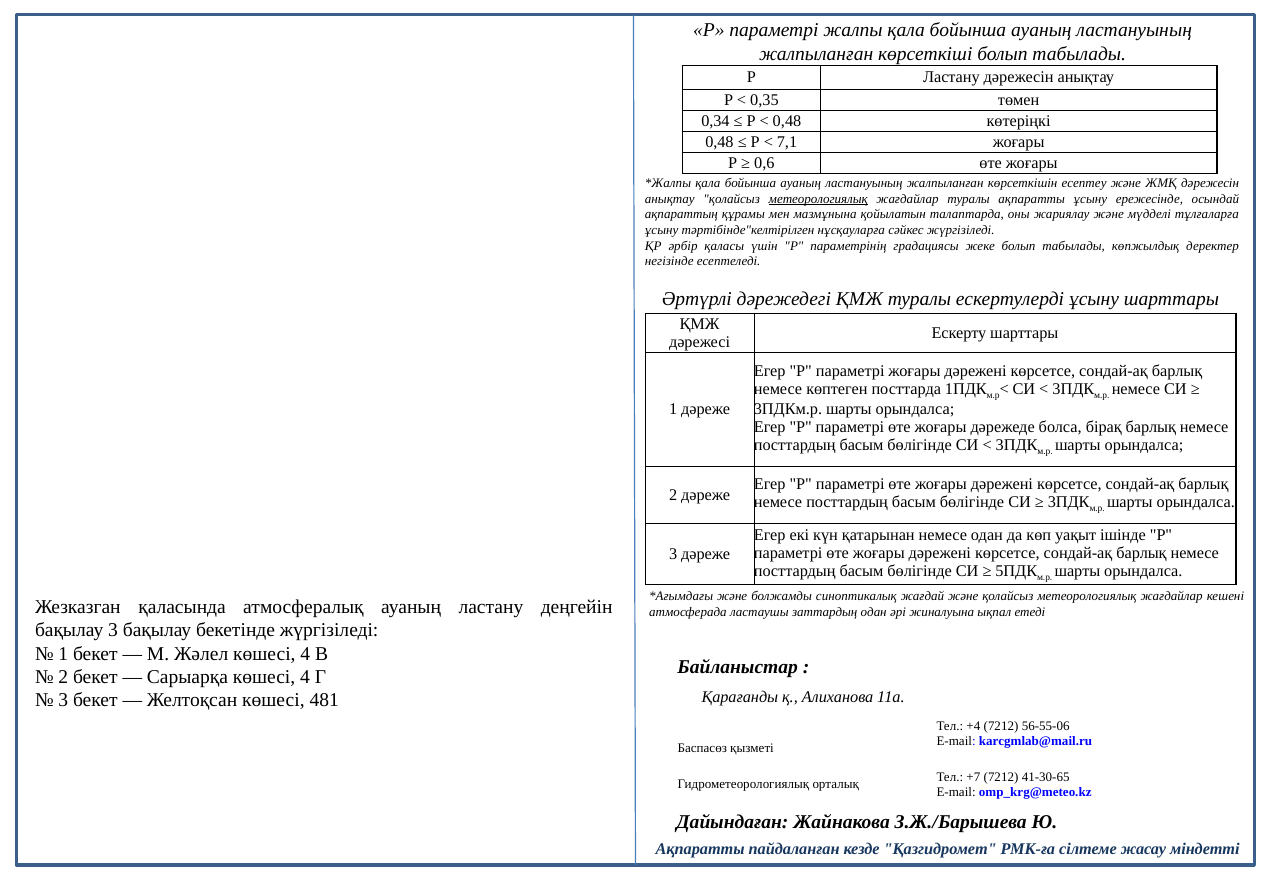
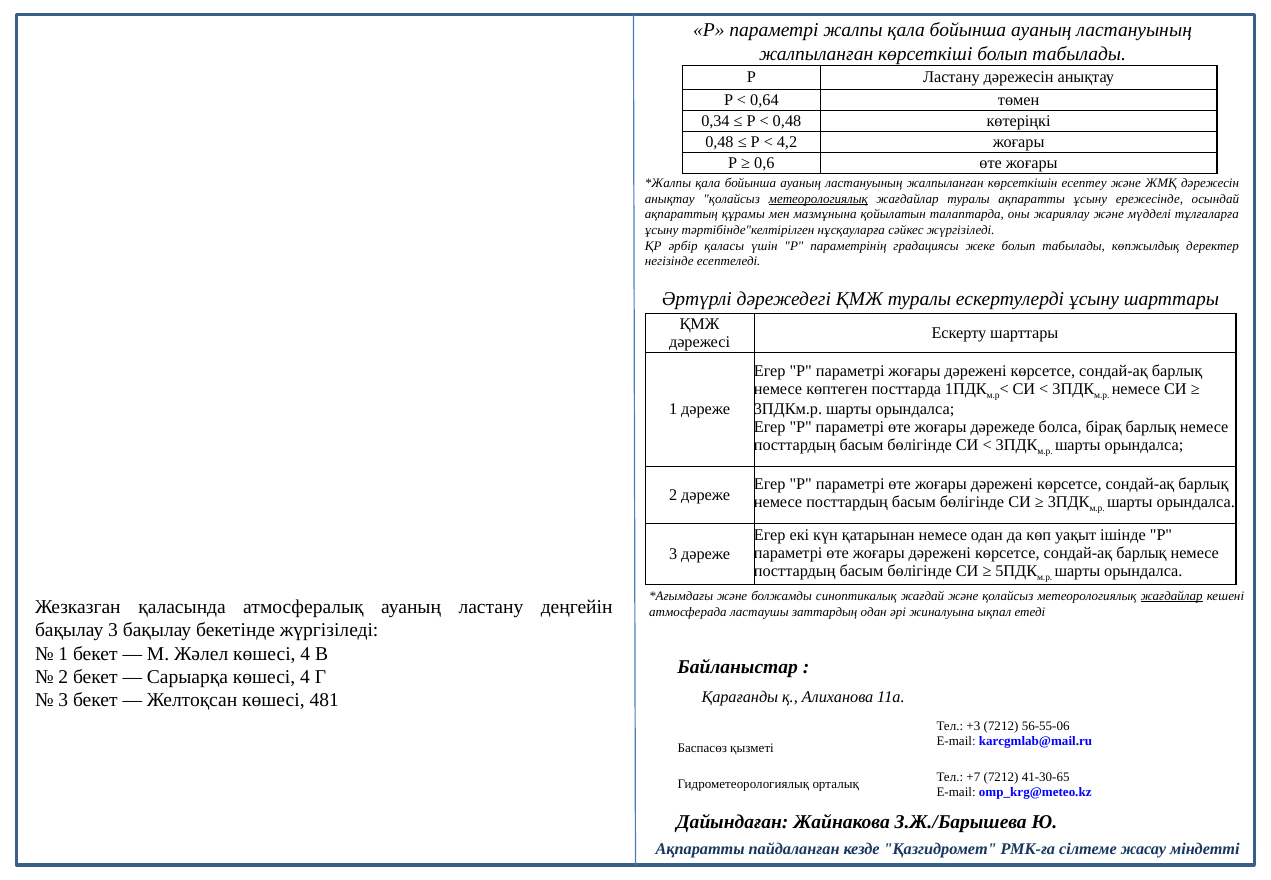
0,35: 0,35 -> 0,64 (764, 101)
7,1: 7,1 -> 4,2 (787, 143)
жағдайлар underline: none -> present (1172, 596)
+4: +4 -> +3 (973, 726)
